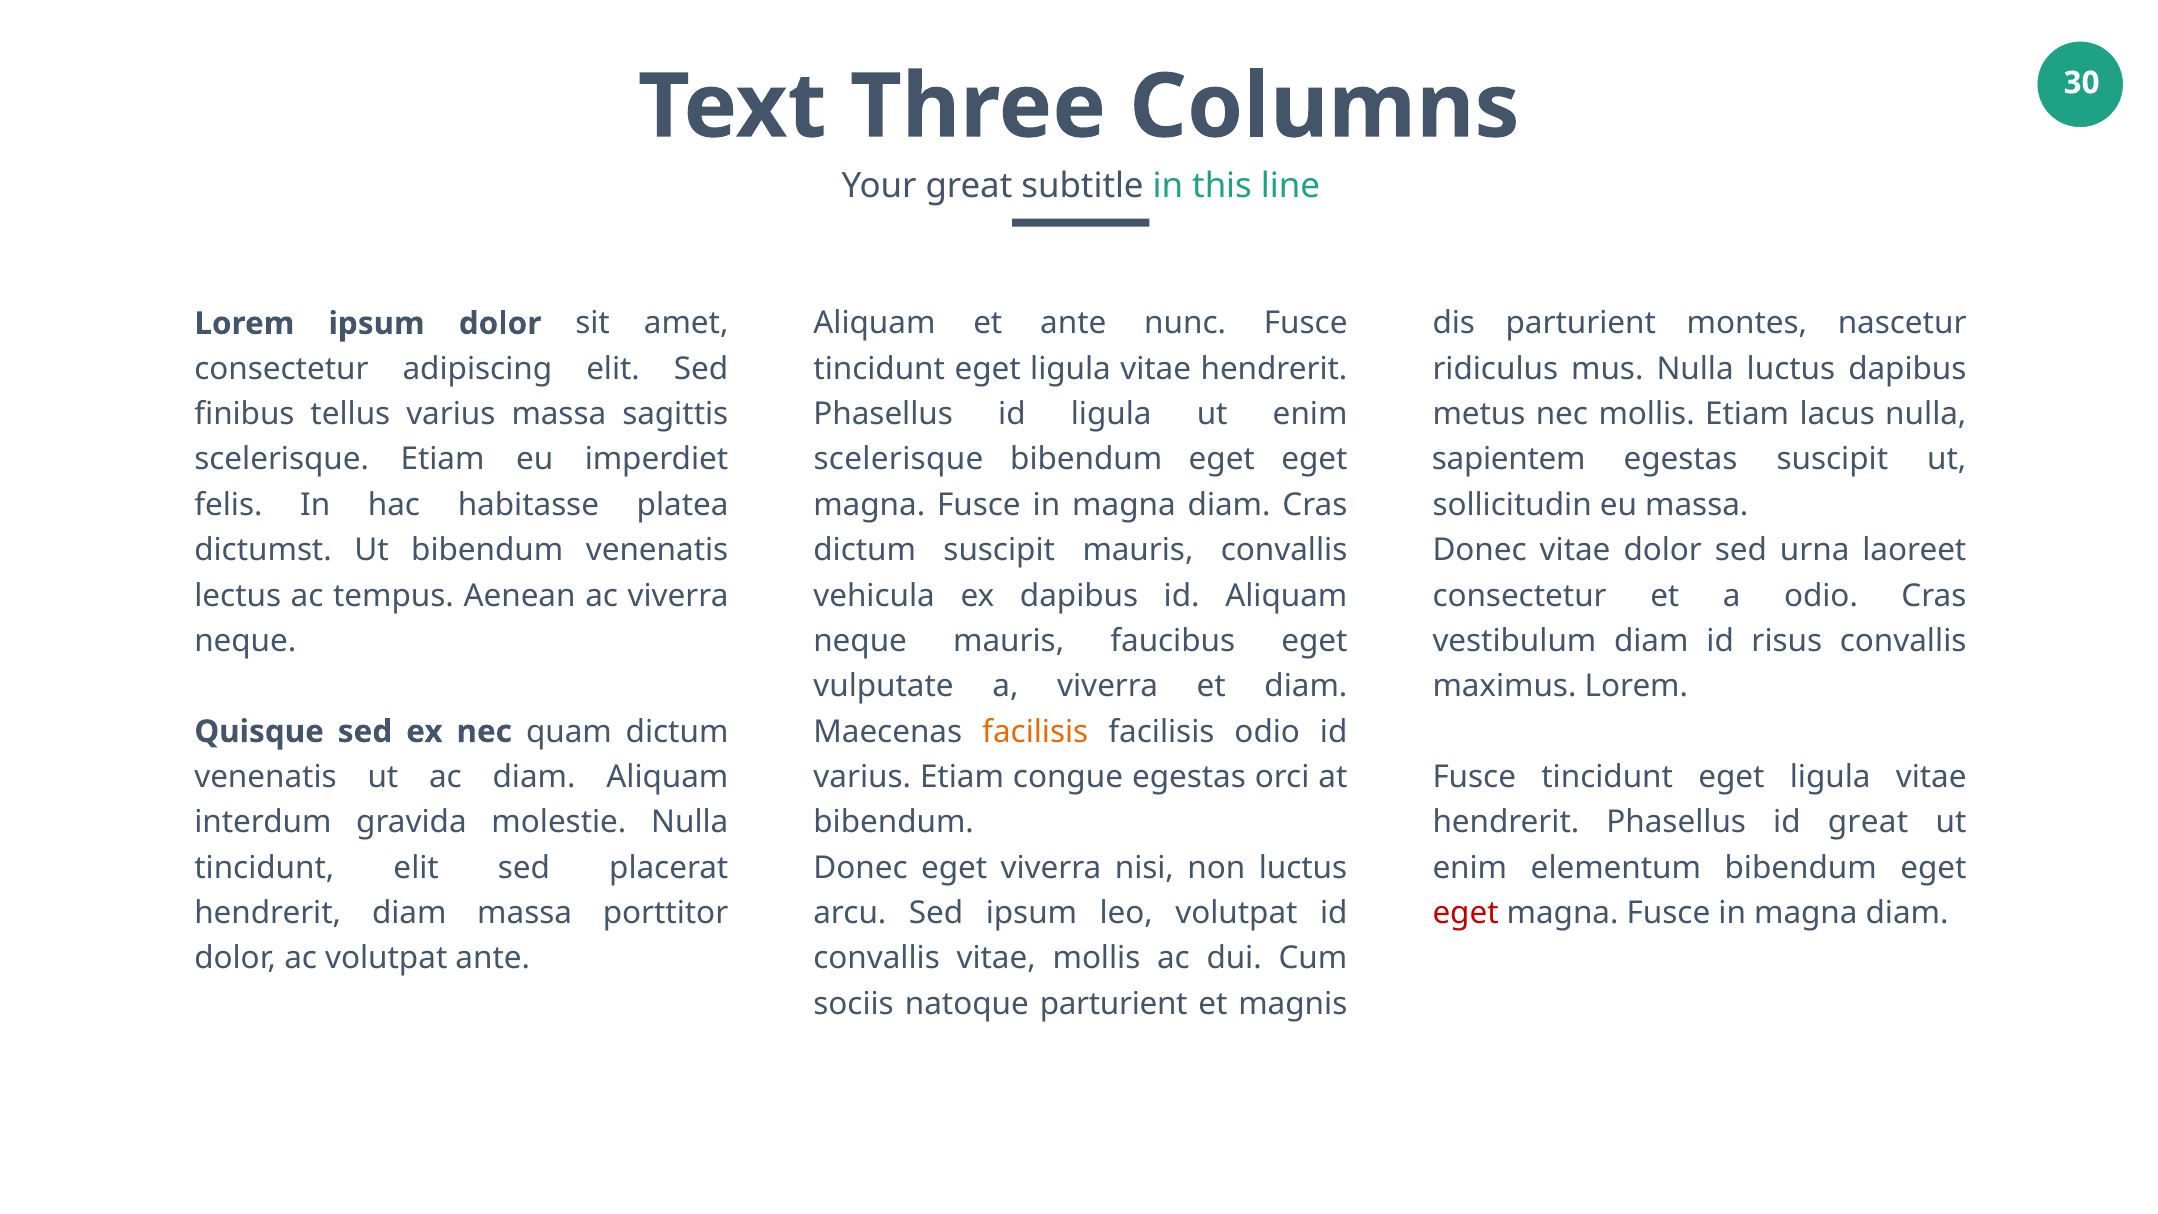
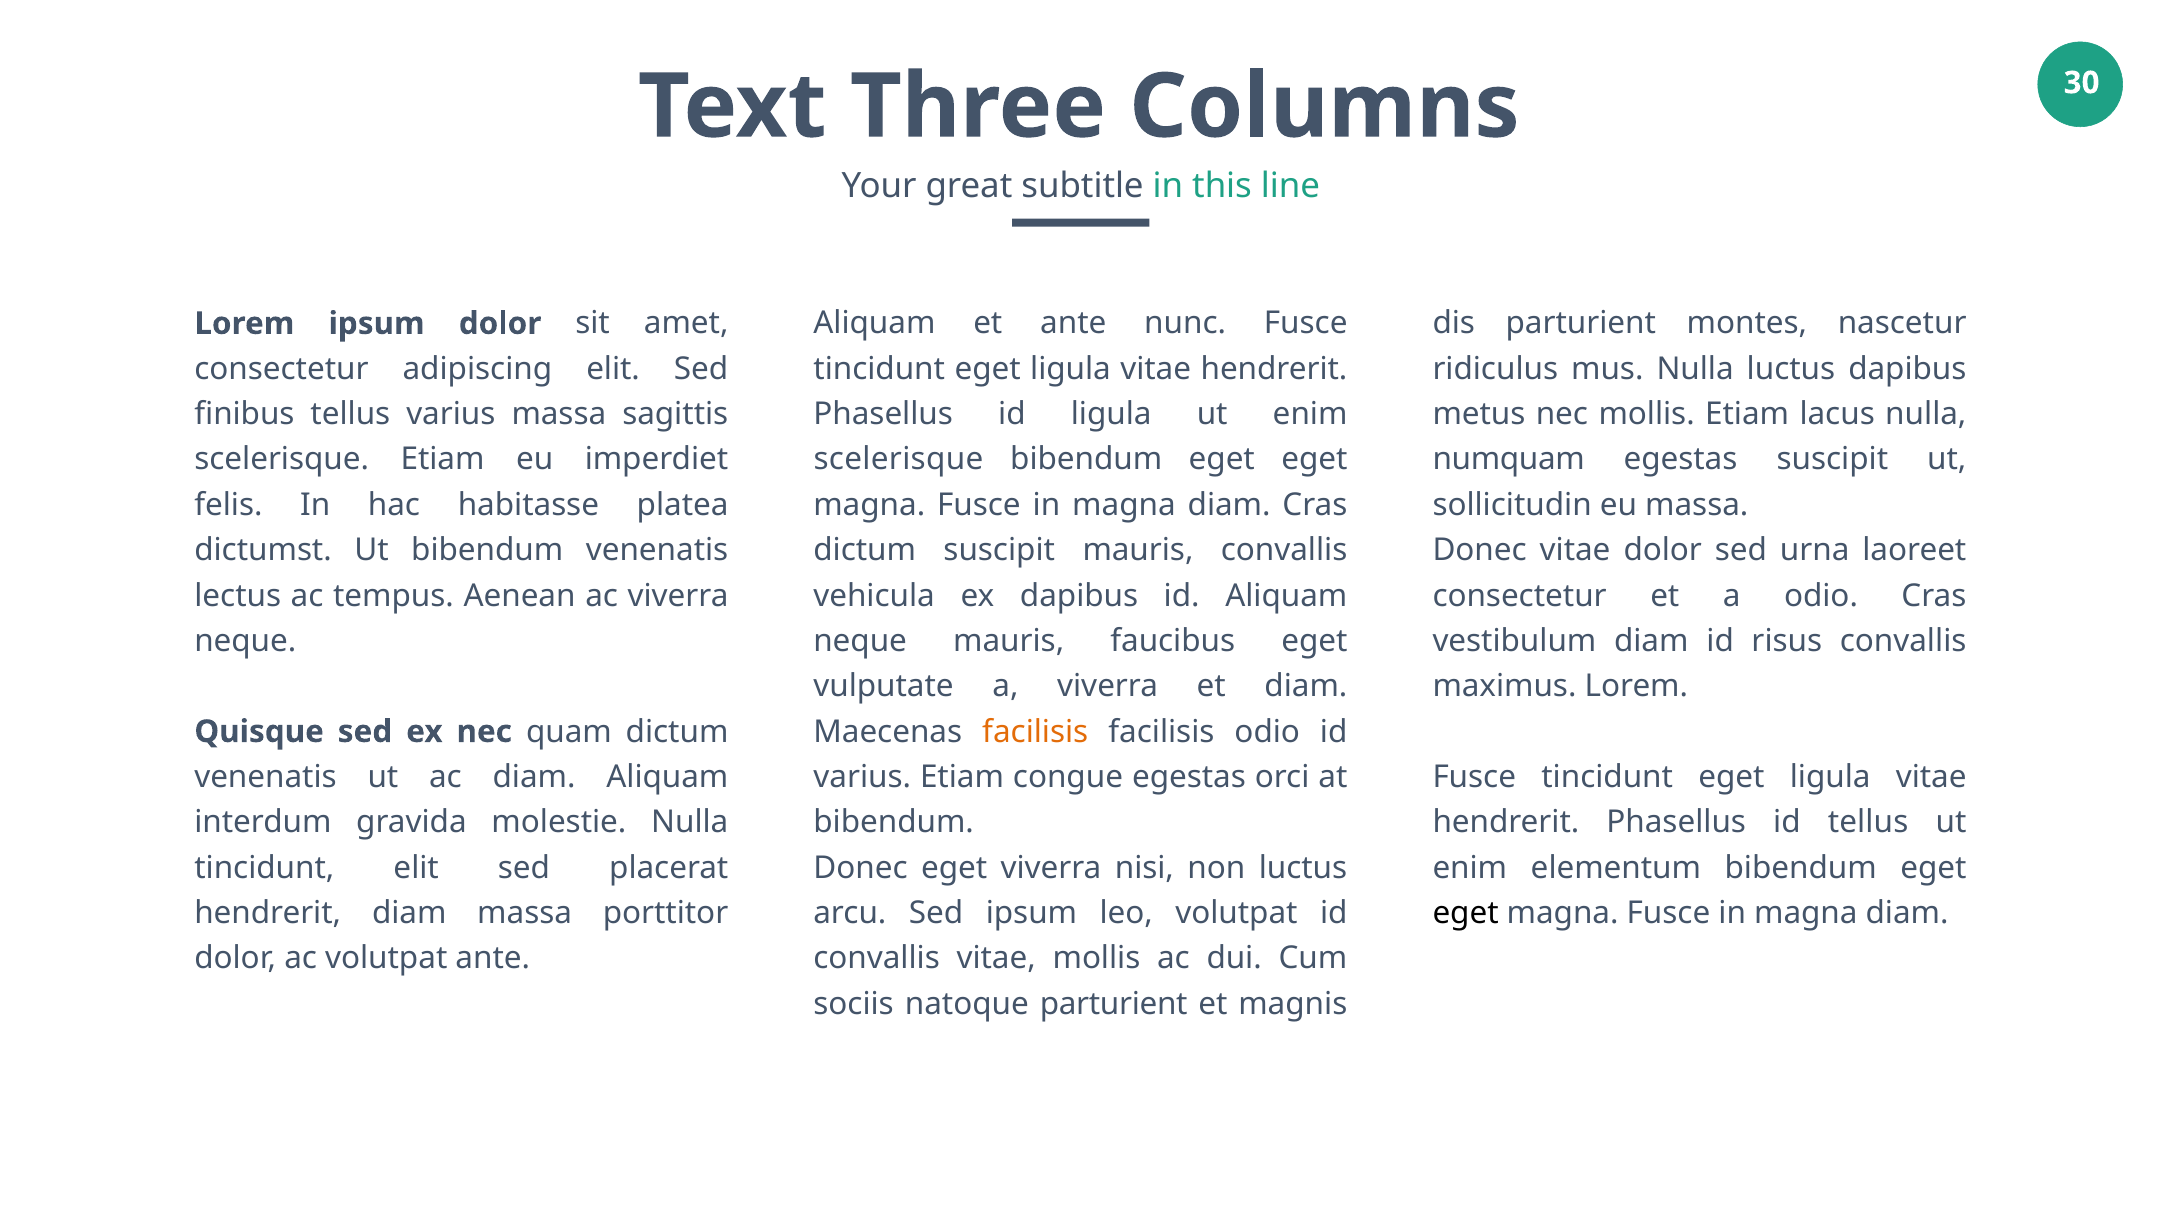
sapientem: sapientem -> numquam (1509, 460)
id great: great -> tellus (1868, 822)
eget colour: red -> black (1466, 913)
